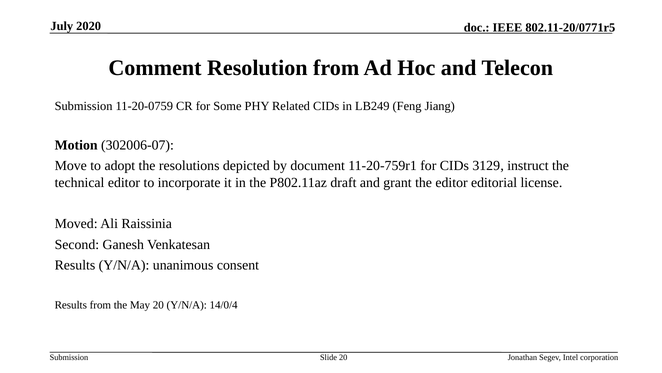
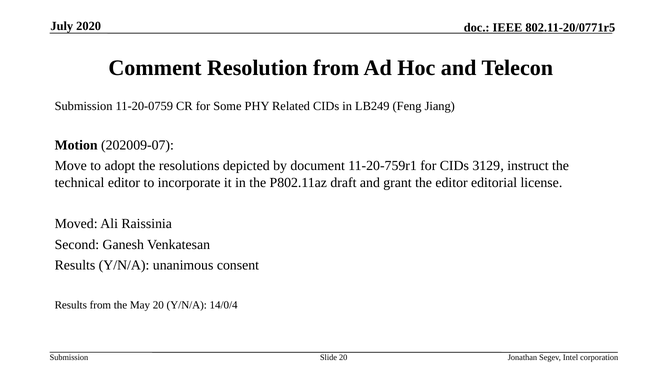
302006-07: 302006-07 -> 202009-07 (137, 145)
